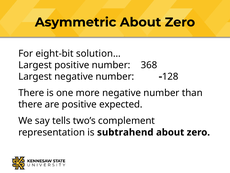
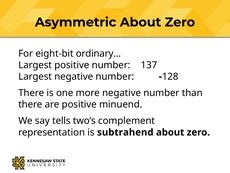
solution…: solution… -> ordinary… (98, 53)
368: 368 -> 137 (149, 65)
expected: expected -> minuend (121, 104)
